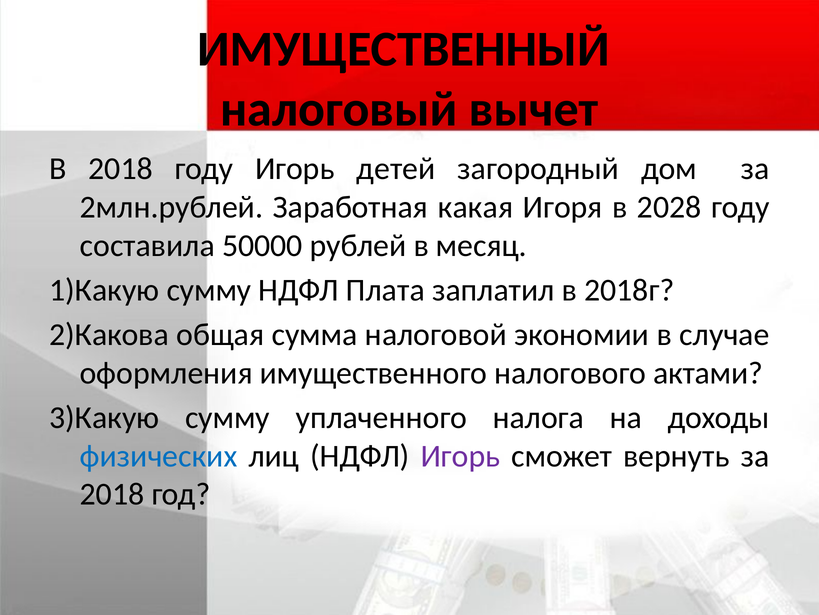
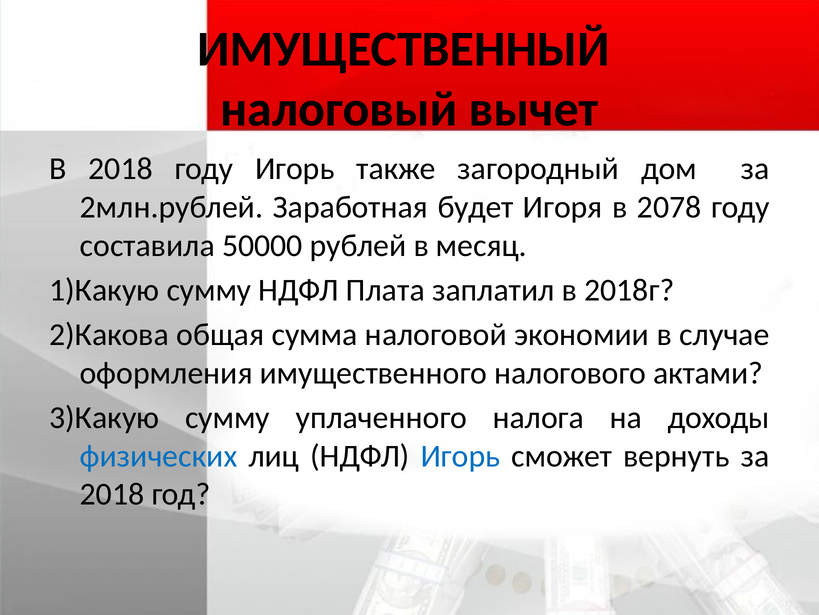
детей: детей -> также (396, 169)
какая: какая -> будет (476, 207)
2028: 2028 -> 2078 (669, 207)
Игорь colour: purple -> blue (460, 456)
